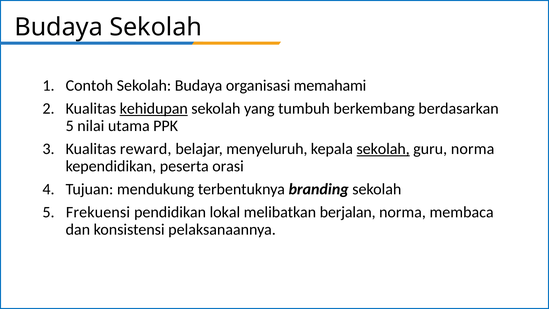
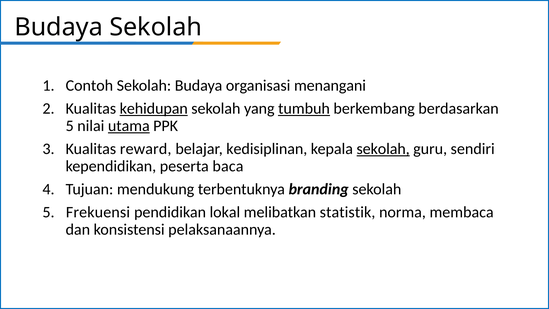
memahami: memahami -> menangani (330, 86)
tumbuh underline: none -> present (304, 109)
utama underline: none -> present (129, 126)
menyeluruh: menyeluruh -> kedisiplinan (267, 149)
guru norma: norma -> sendiri (473, 149)
orasi: orasi -> baca (228, 166)
berjalan: berjalan -> statistik (348, 212)
